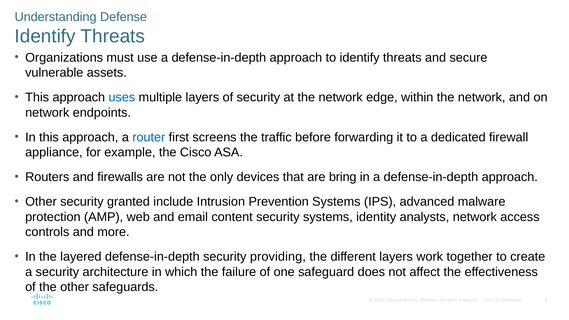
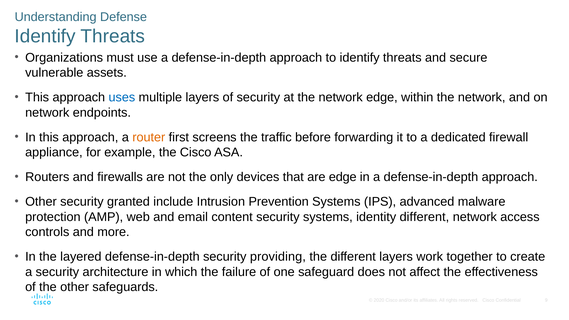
router colour: blue -> orange (149, 137)
are bring: bring -> edge (343, 177)
identity analysts: analysts -> different (424, 217)
